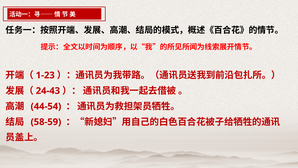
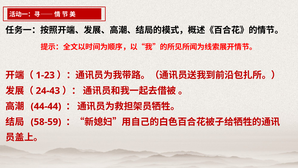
44-54: 44-54 -> 44-44 (46, 106)
